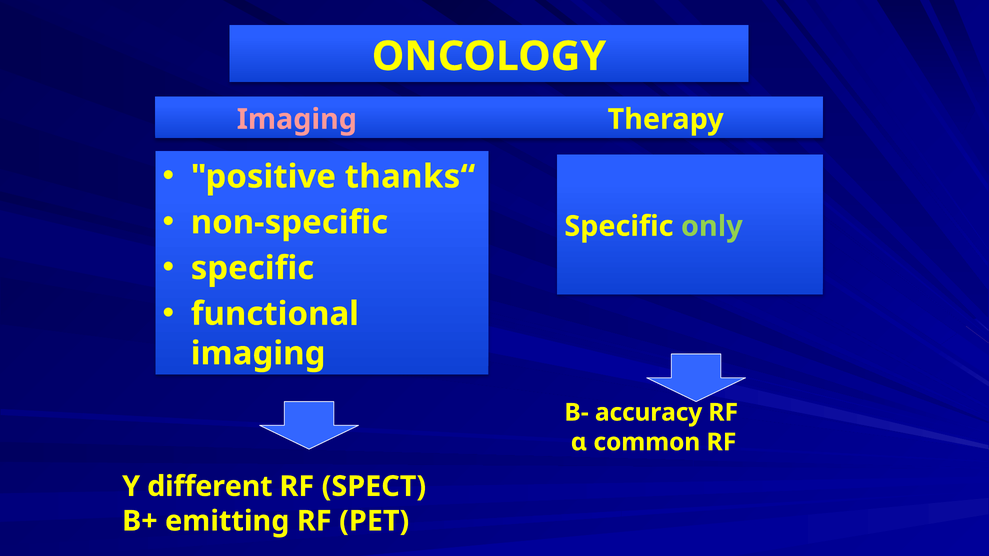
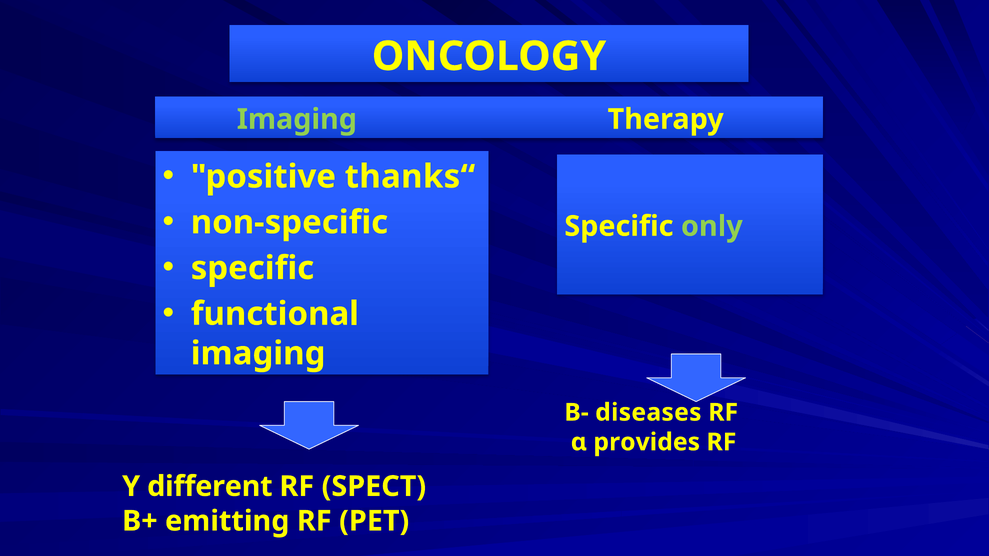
Imaging colour: pink -> light green (297, 119)
accuracy: accuracy -> diseases (648, 413)
common: common -> provides (647, 442)
